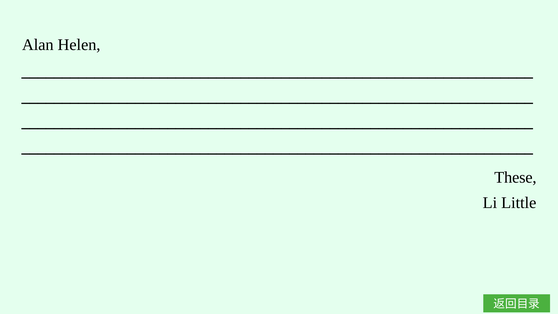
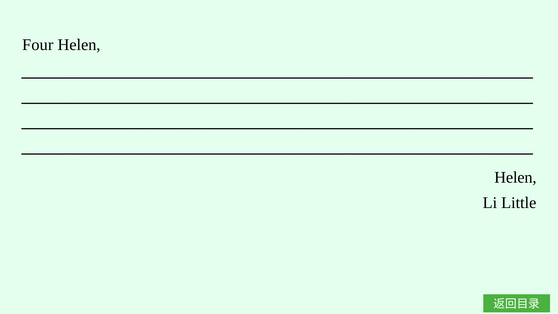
Alan: Alan -> Four (38, 45)
These: These -> Helen (515, 177)
